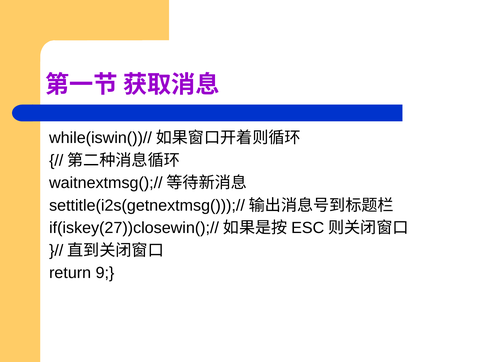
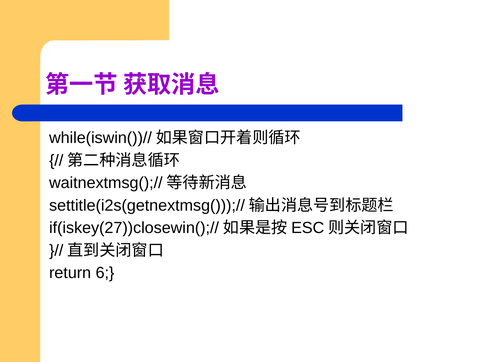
9: 9 -> 6 (105, 273)
